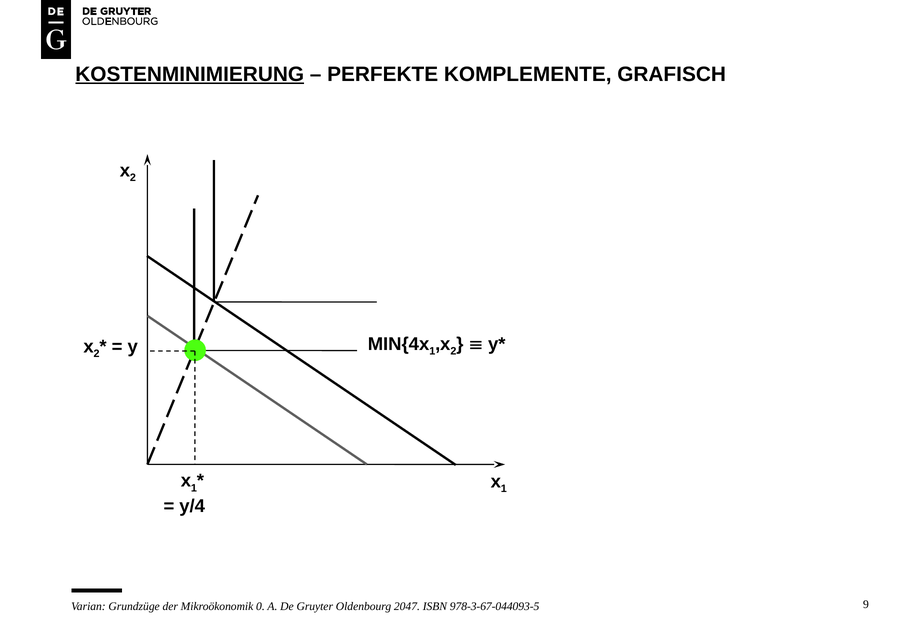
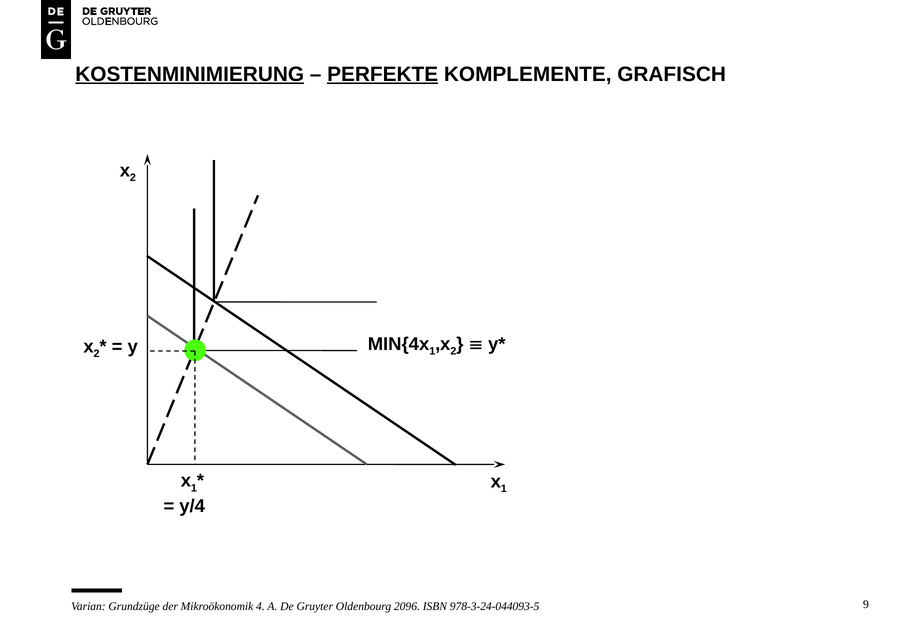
PERFEKTE underline: none -> present (383, 74)
0: 0 -> 4 (260, 606)
2047: 2047 -> 2096 (407, 606)
978-3-67-044093-5: 978-3-67-044093-5 -> 978-3-24-044093-5 (495, 606)
